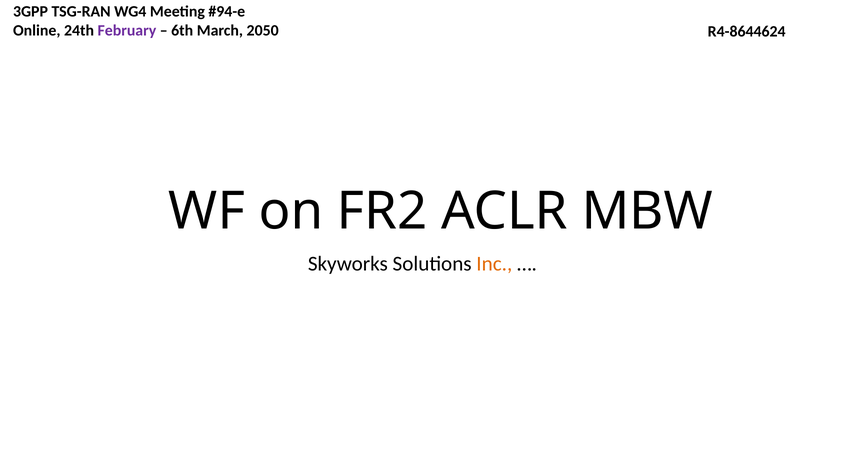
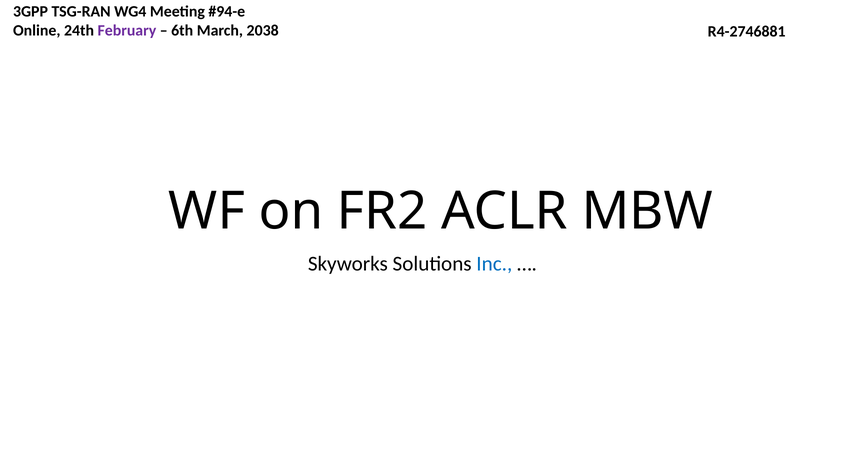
2050: 2050 -> 2038 (263, 31)
R4-8644624: R4-8644624 -> R4-2746881 (747, 31)
Inc colour: orange -> blue (494, 264)
